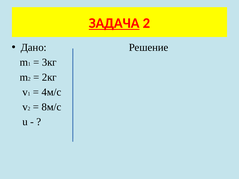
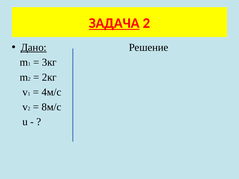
Дано underline: none -> present (34, 48)
